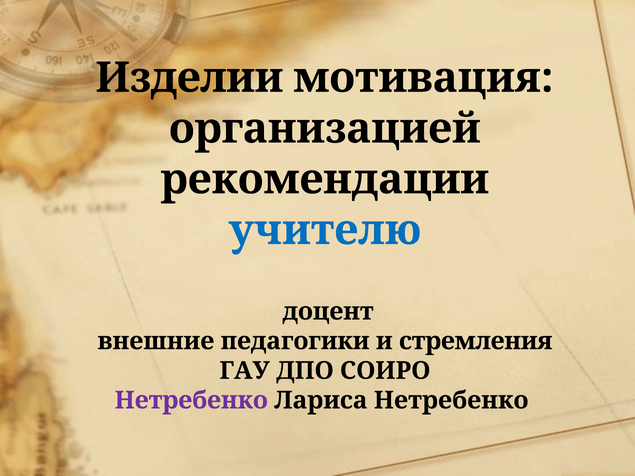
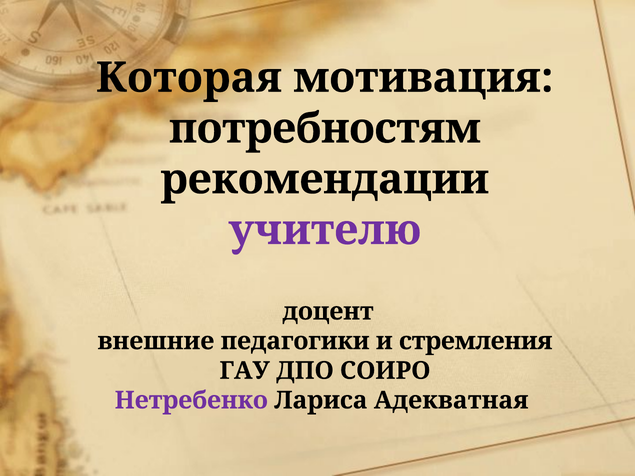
Изделии: Изделии -> Которая (189, 78)
организацией: организацией -> потребностям (325, 129)
учителю colour: blue -> purple (325, 230)
Лариса Нетребенко: Нетребенко -> Адекватная (451, 401)
